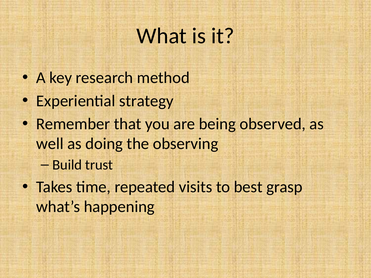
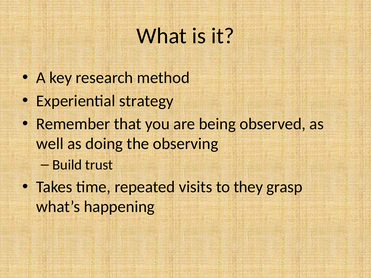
best: best -> they (248, 187)
